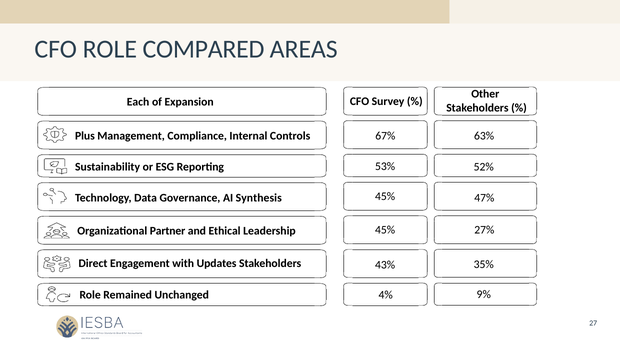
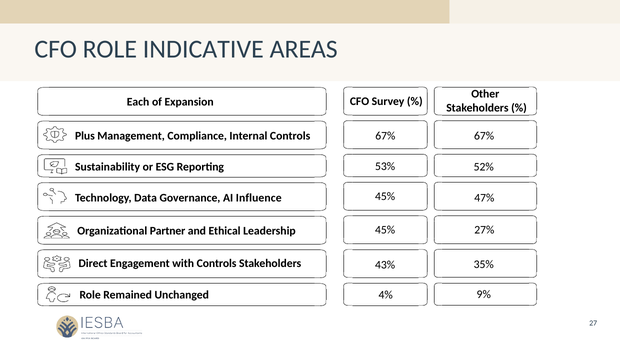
COMPARED: COMPARED -> INDICATIVE (203, 49)
63%: 63% -> 67% (484, 136)
Synthesis: Synthesis -> Influence (259, 198)
with Updates: Updates -> Controls (217, 263)
